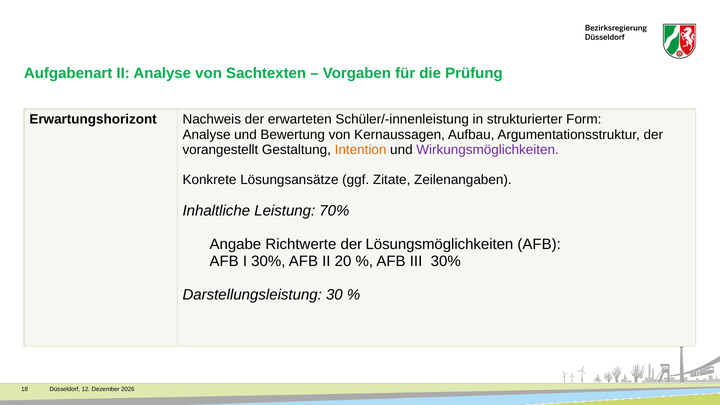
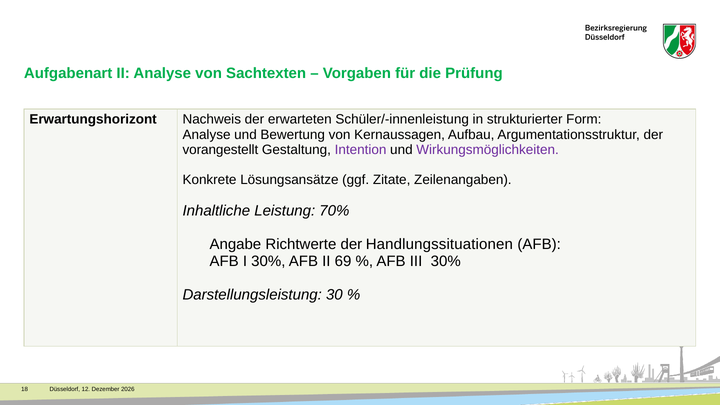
Intention colour: orange -> purple (361, 150)
Lösungsmöglichkeiten: Lösungsmöglichkeiten -> Handlungssituationen (439, 244)
20: 20 -> 69 (343, 261)
